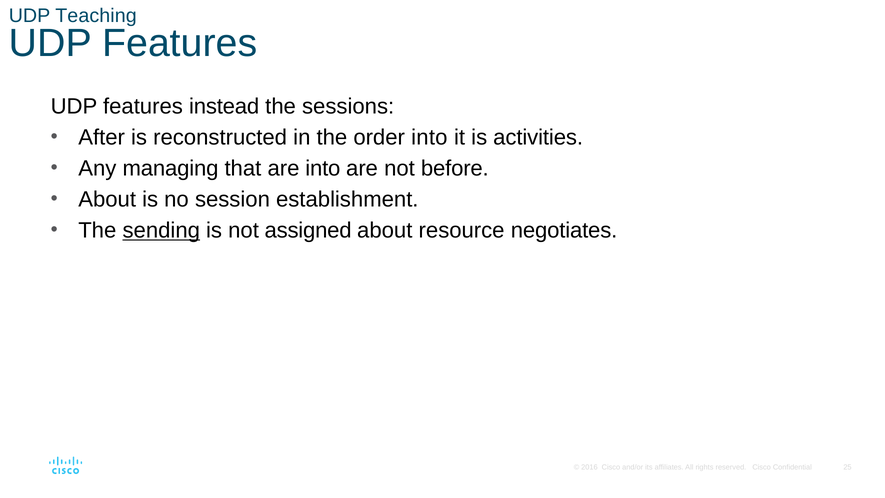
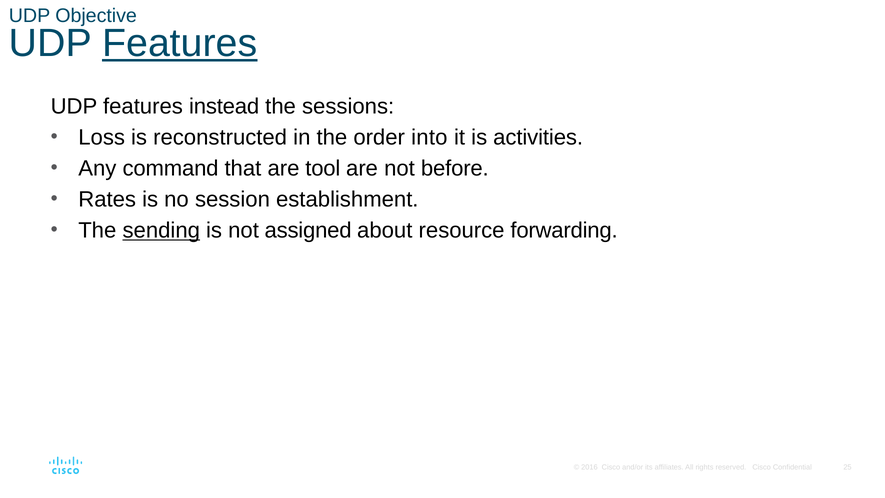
Teaching: Teaching -> Objective (96, 16)
Features underline: none -> present (180, 43)
After: After -> Loss (102, 138)
managing: managing -> command (171, 169)
are into: into -> tool (323, 169)
About: About -> Rates (107, 199)
negotiates: negotiates -> forwarding (564, 230)
